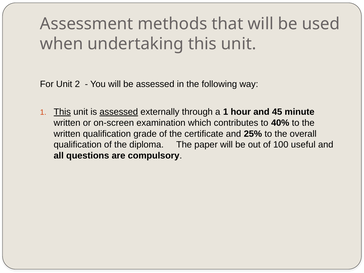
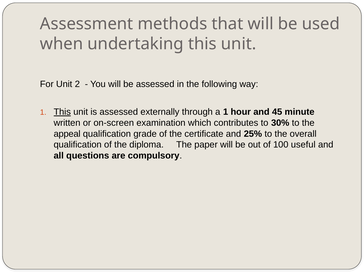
assessed underline: present -> none (119, 112)
40%: 40% -> 30% (280, 123)
written: written -> appeal (67, 134)
